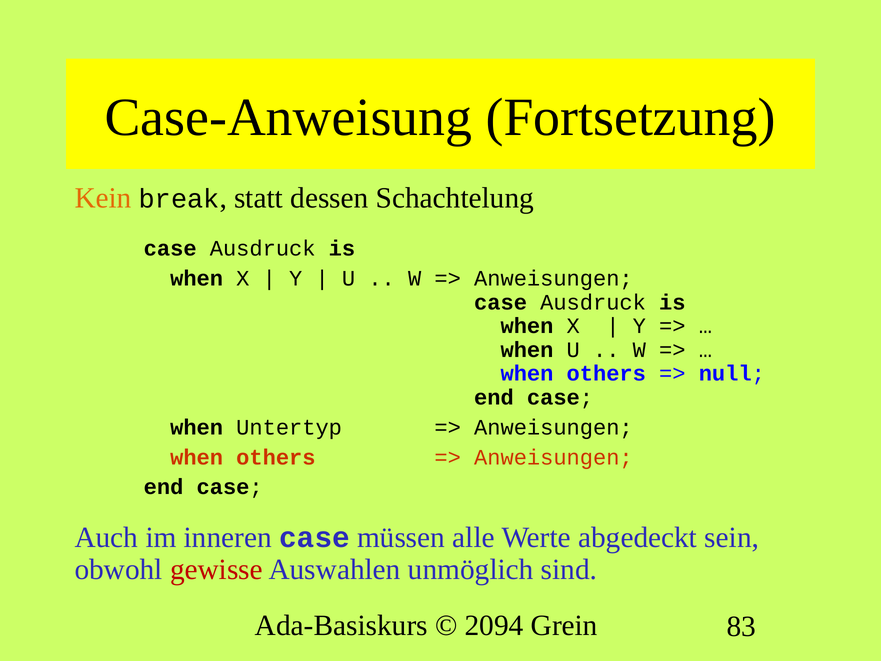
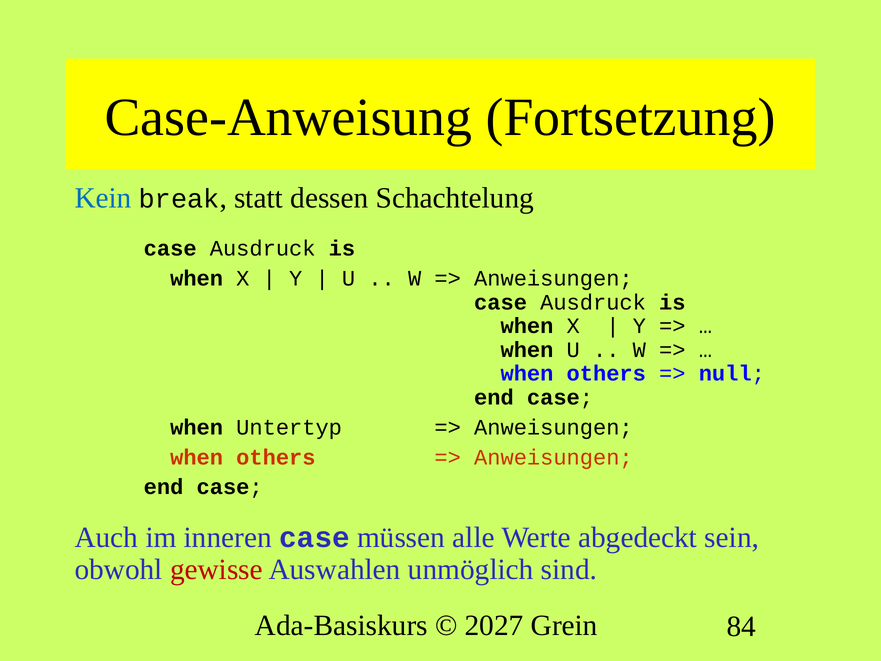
Kein colour: orange -> blue (103, 198)
2094: 2094 -> 2027 (494, 625)
83: 83 -> 84 (741, 626)
